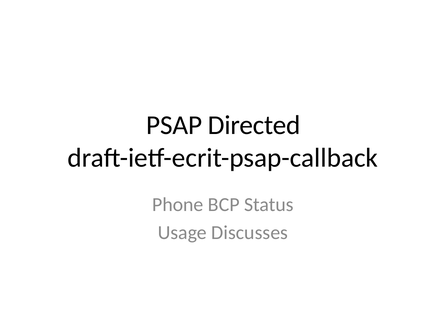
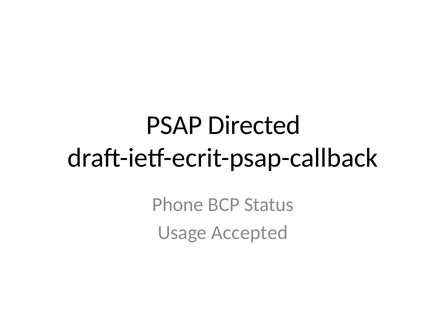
Discusses: Discusses -> Accepted (250, 233)
